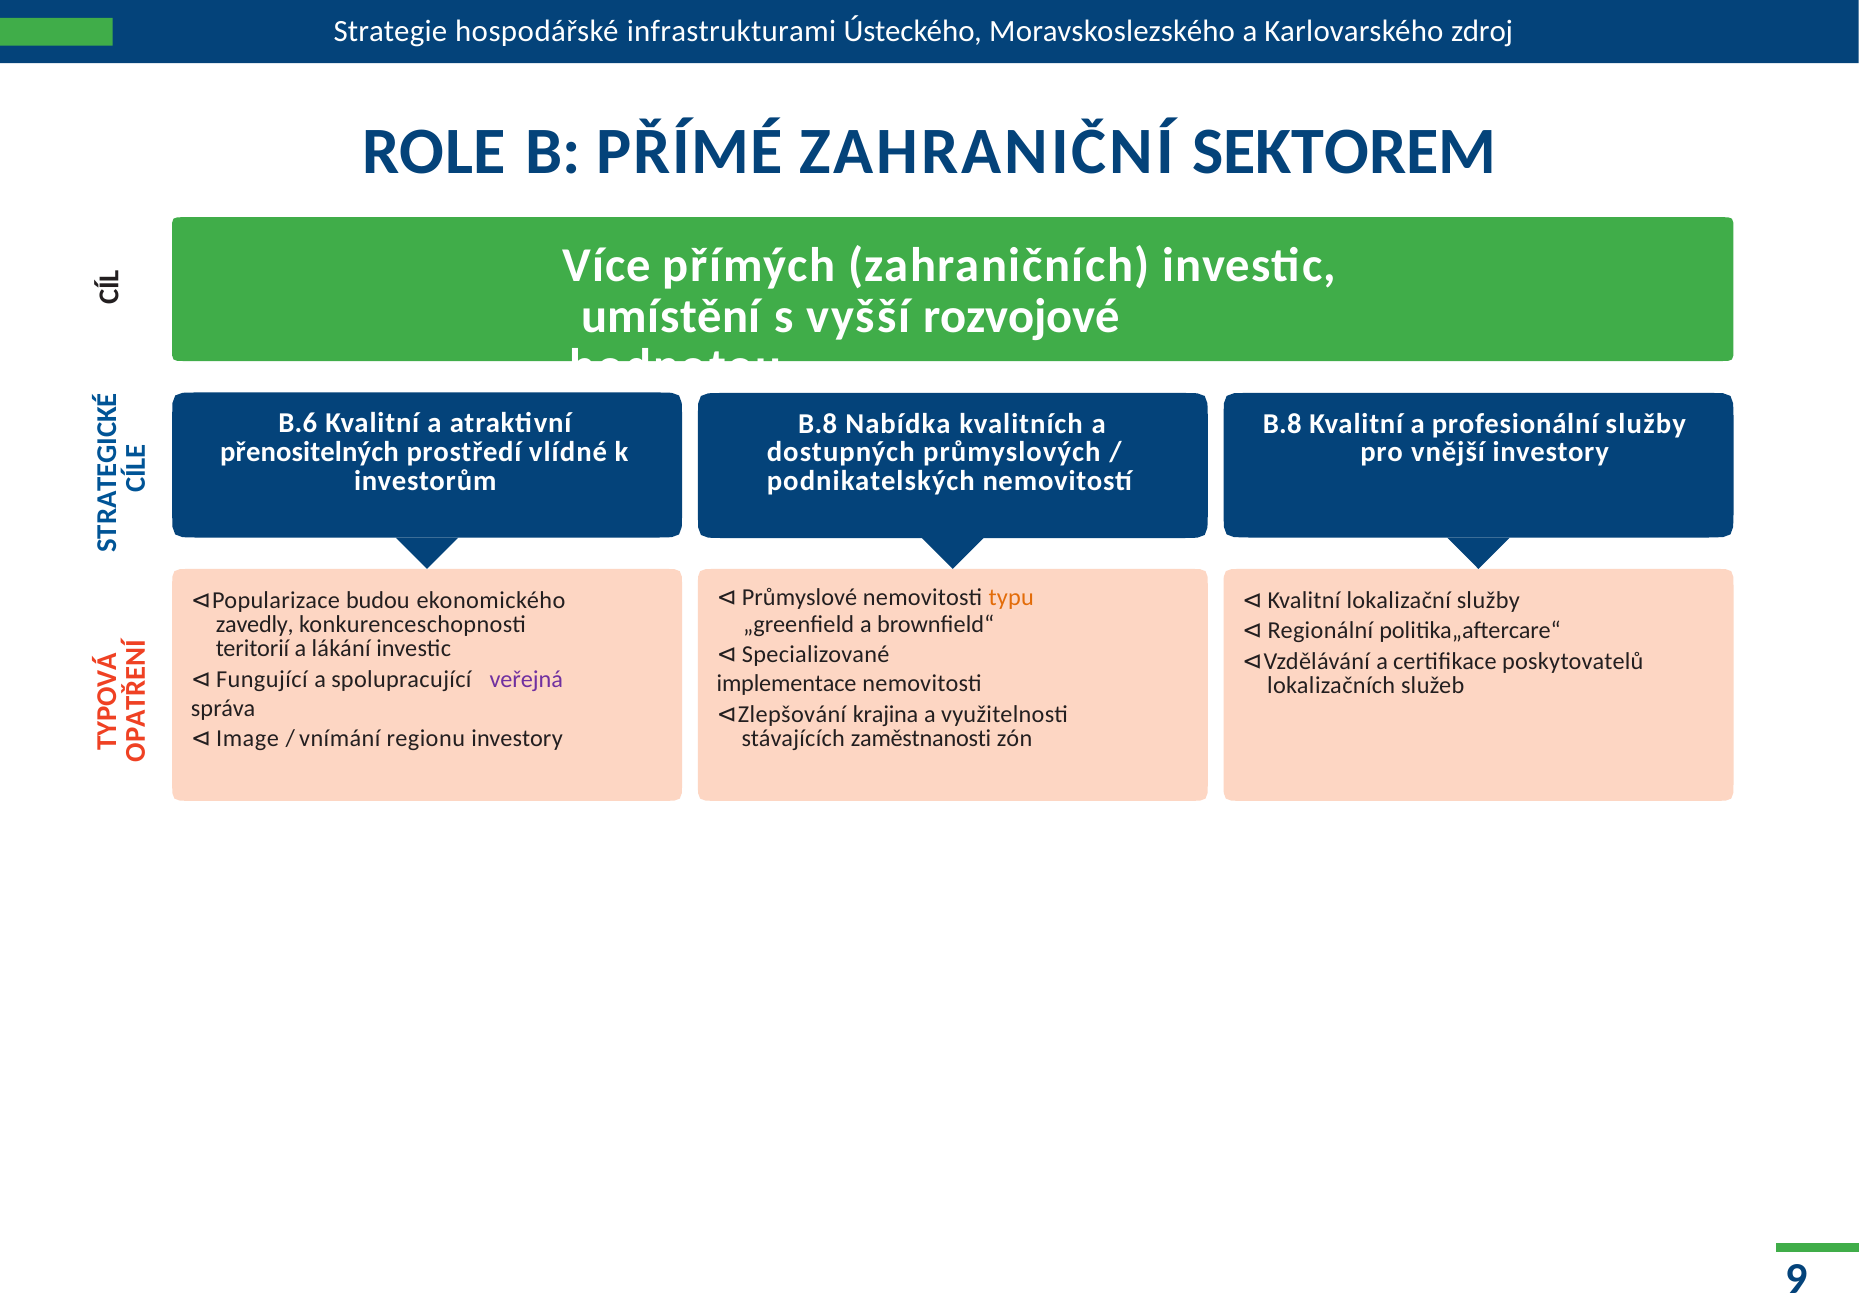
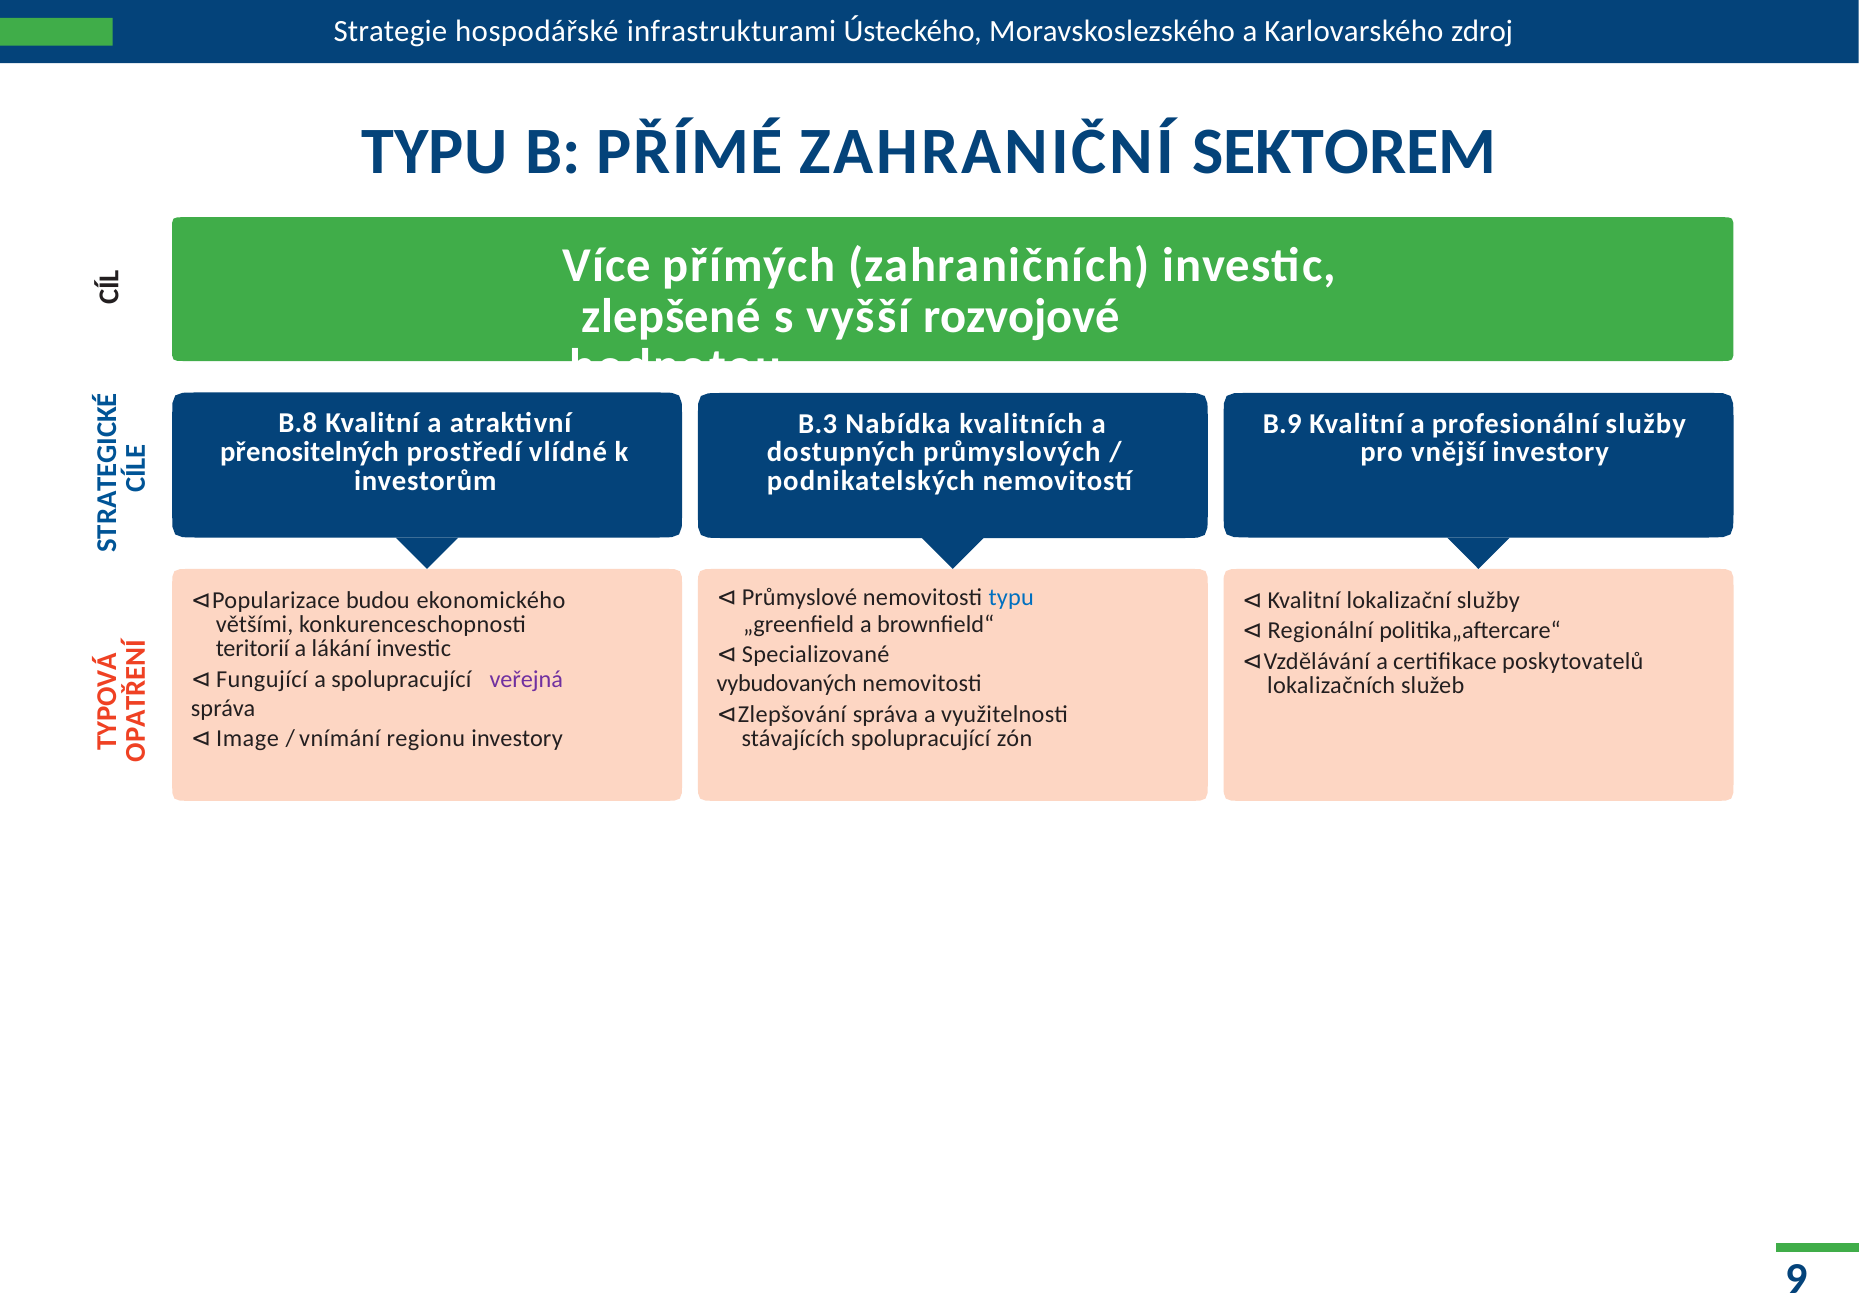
ROLE: ROLE -> TYPU (434, 152)
umístění: umístění -> zlepšené (671, 316)
B.6: B.6 -> B.8 (298, 423)
B.8: B.8 -> B.9 (1282, 424)
B.8: B.8 -> B.3 (818, 424)
typu colour: orange -> blue (1011, 597)
zavedly: zavedly -> většími (255, 624)
implementace: implementace -> vybudovaných (787, 684)
krajina: krajina -> správa (885, 714)
stávajících zaměstnanosti: zaměstnanosti -> spolupracující (921, 739)
